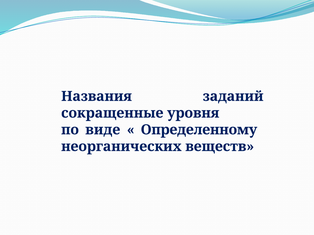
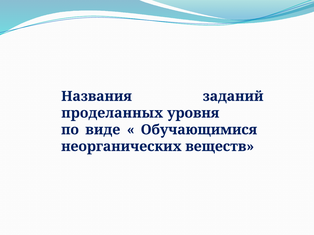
сокращенные: сокращенные -> проделанных (112, 113)
Определенному: Определенному -> Обучающимися (199, 130)
